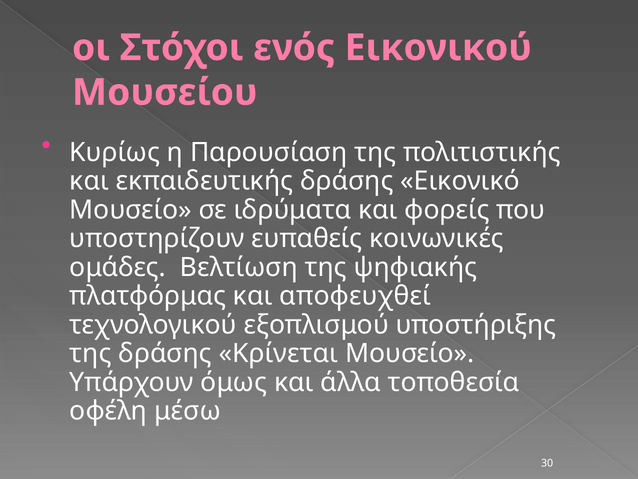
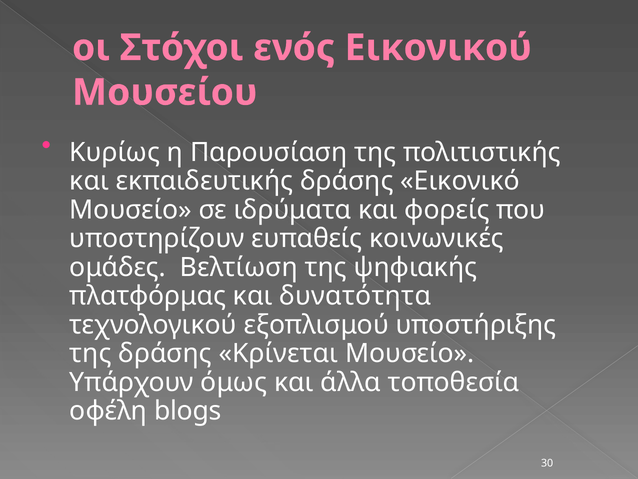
αποφευχθεί: αποφευχθεί -> δυνατότητα (355, 296)
μέσω: μέσω -> blogs (188, 411)
